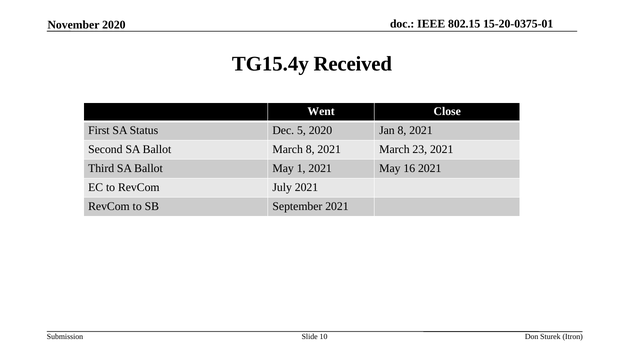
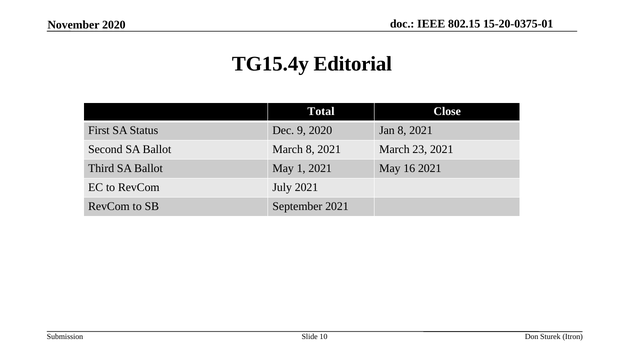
Received: Received -> Editorial (353, 64)
Went: Went -> Total (321, 111)
5: 5 -> 9 (301, 130)
